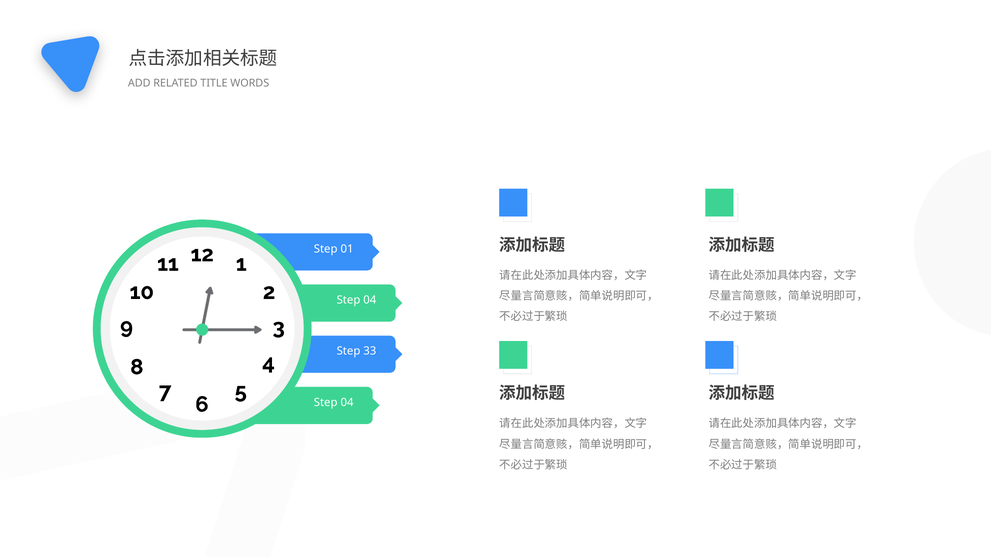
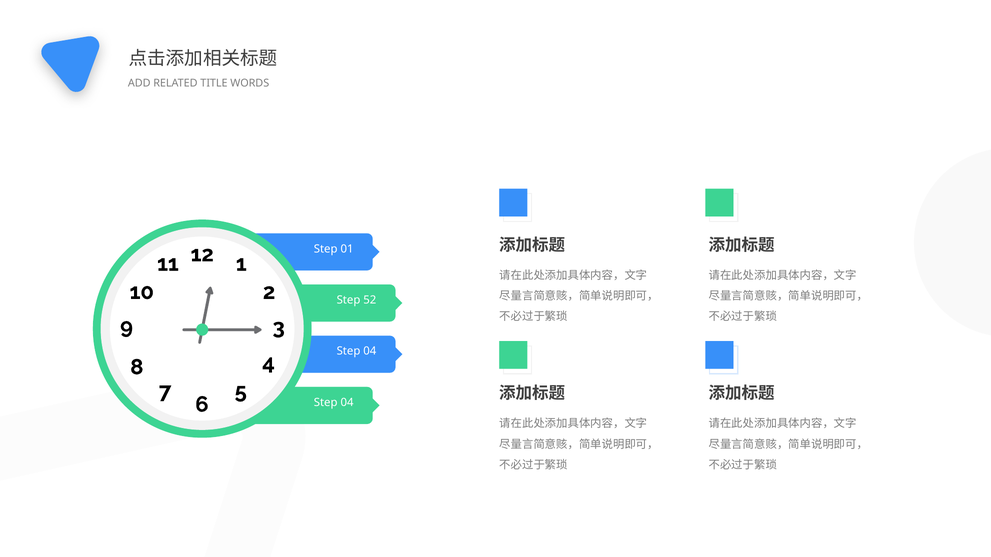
04: 04 -> 52 (370, 300)
33: 33 -> 04 (370, 351)
